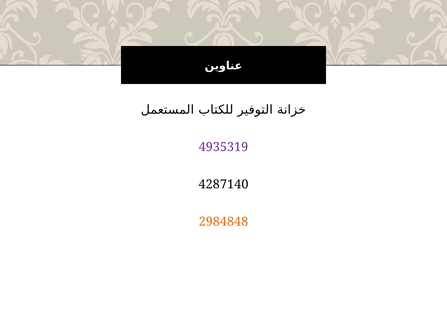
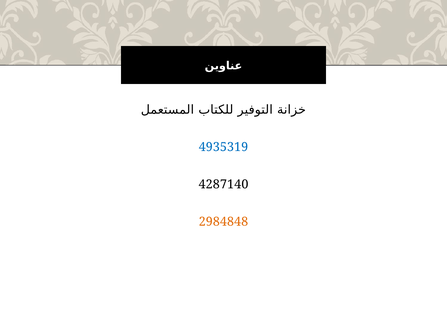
4935319 colour: purple -> blue (223, 147)
